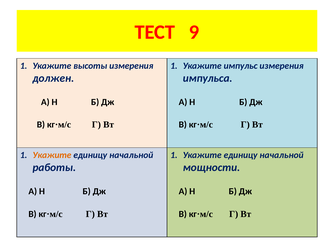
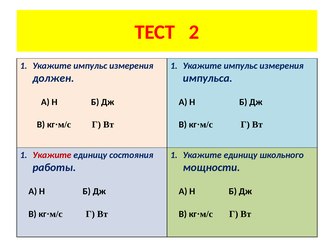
9: 9 -> 2 (194, 32)
высоты: высоты -> импульс (90, 66)
Укажите colour: orange -> red (52, 155)
начальной: начальной -> состояния (131, 155)
начальной: начальной -> школьного (282, 155)
